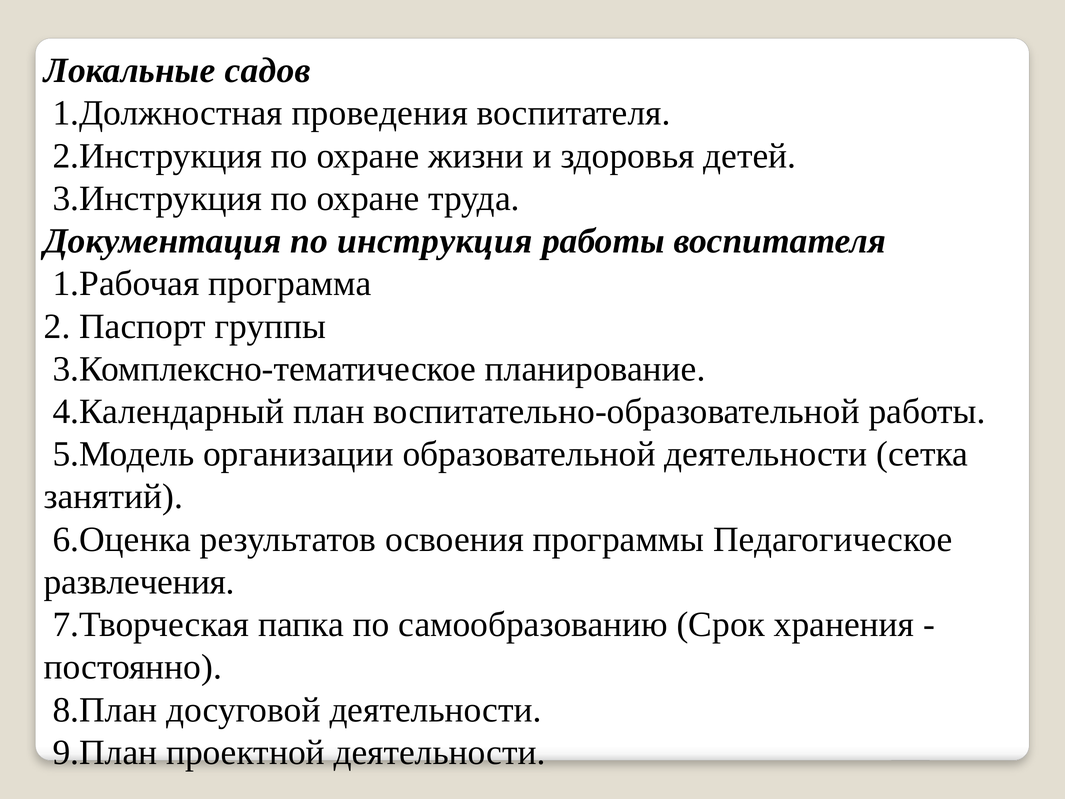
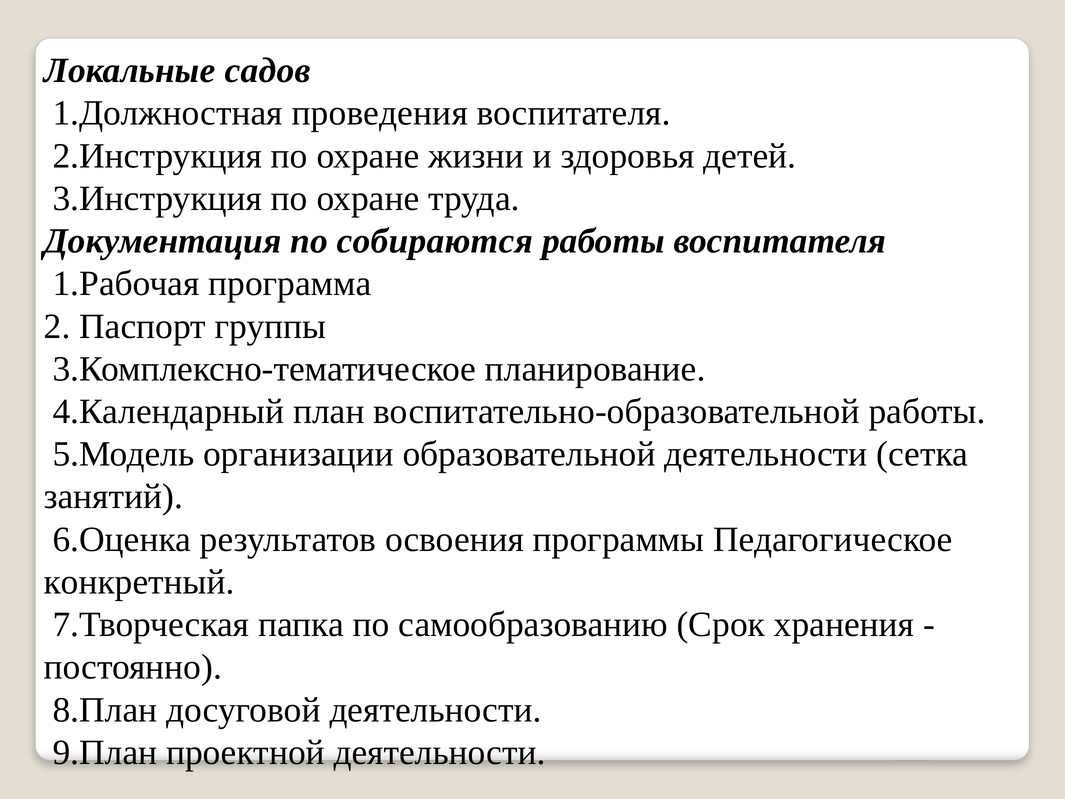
инструкция: инструкция -> собираются (435, 241)
развлечения: развлечения -> конкретный (139, 582)
